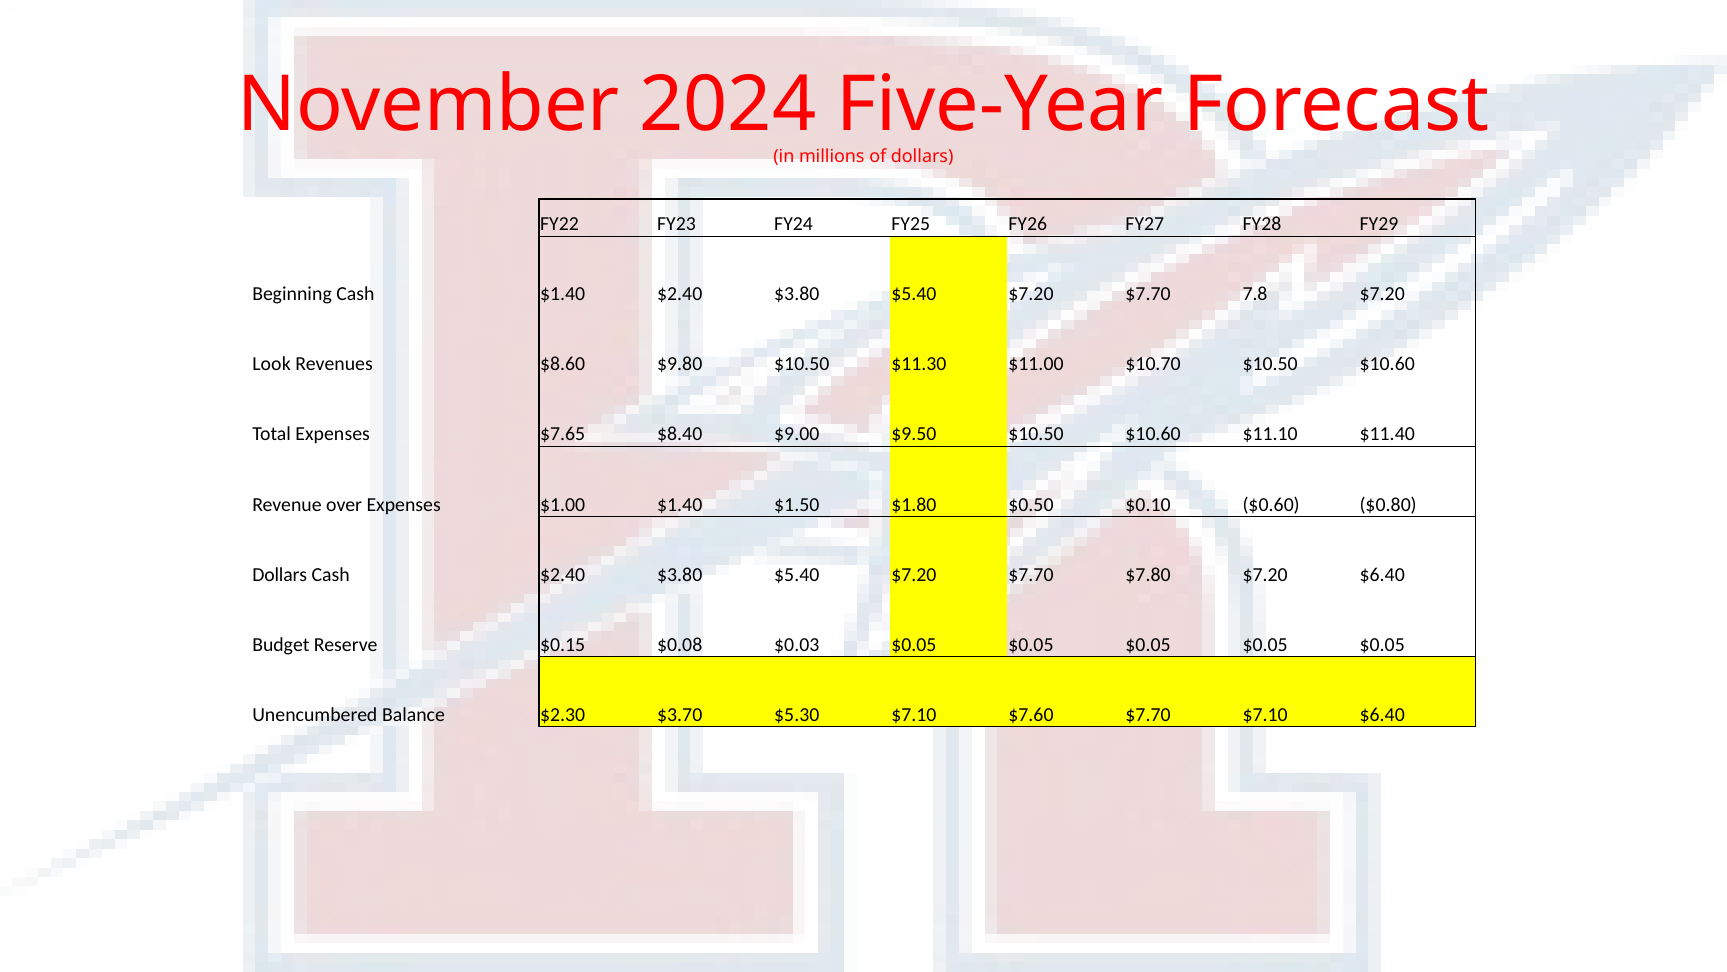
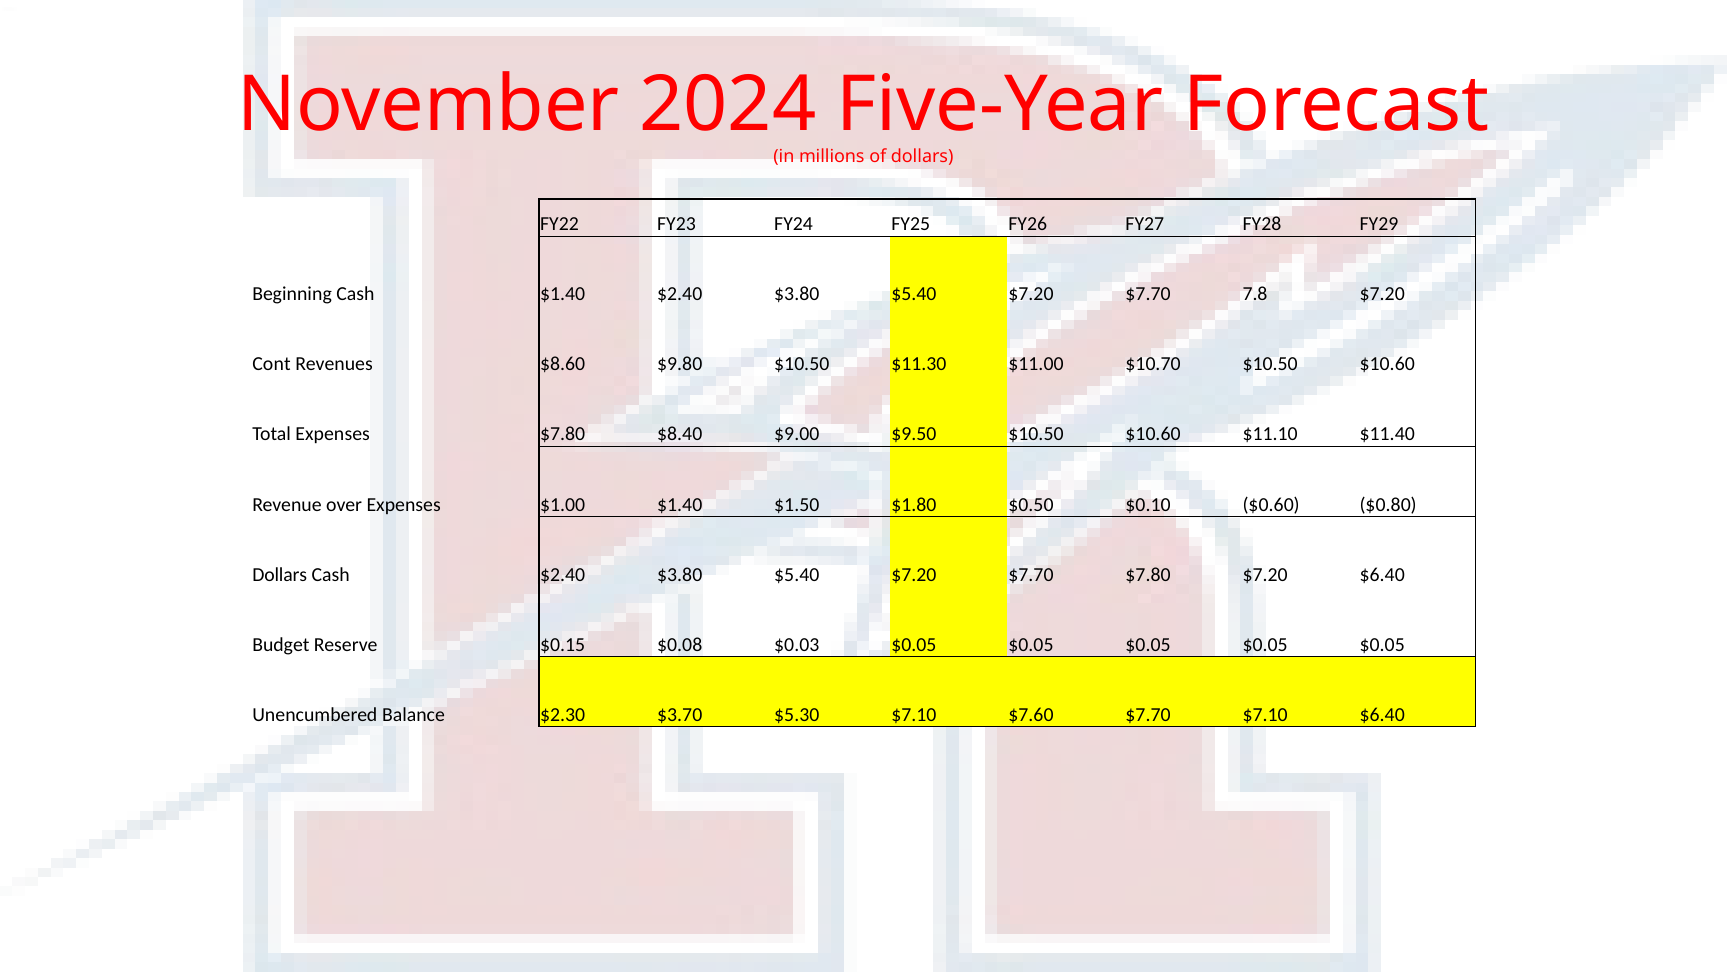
Look: Look -> Cont (271, 364)
Expenses $7.65: $7.65 -> $7.80 (563, 434)
